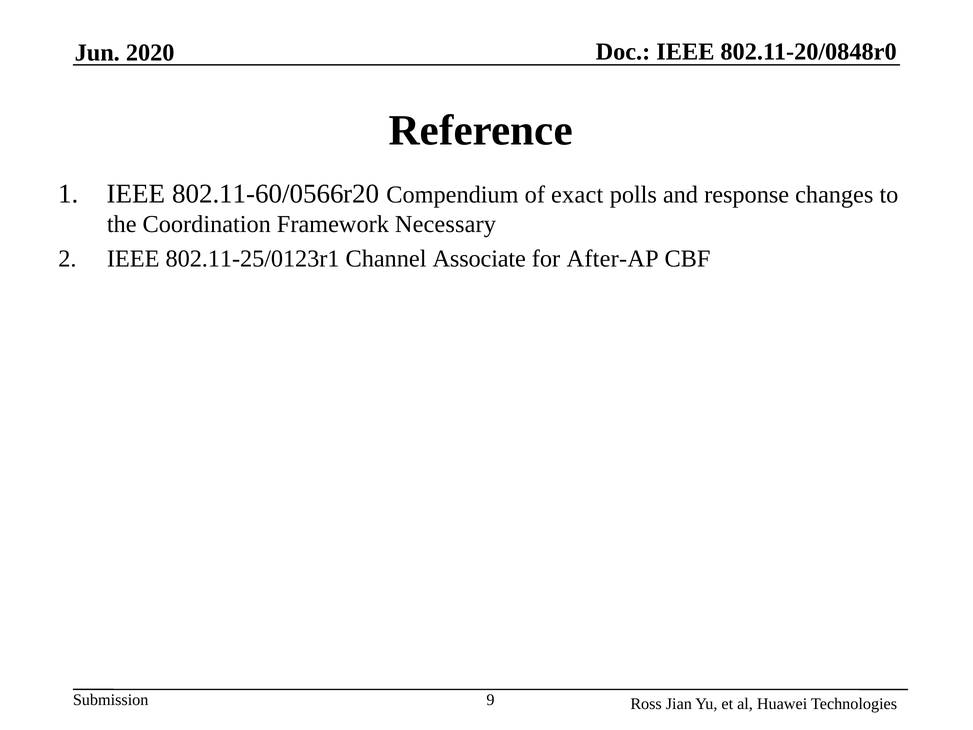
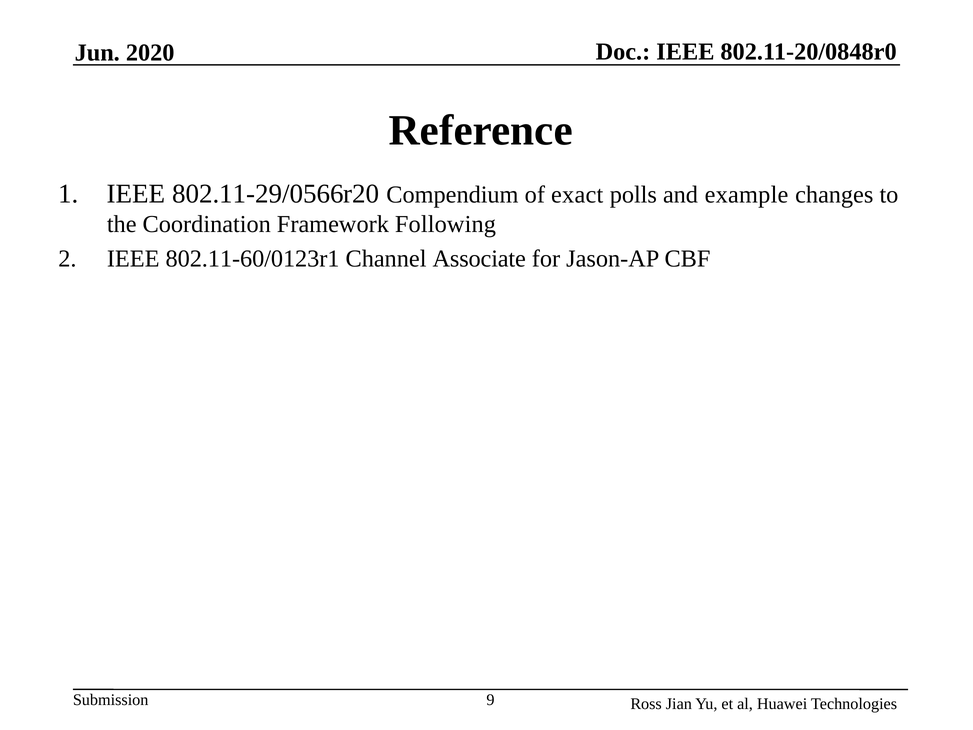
802.11-60/0566r20: 802.11-60/0566r20 -> 802.11-29/0566r20 (276, 194)
response: response -> example (747, 195)
Necessary: Necessary -> Following (445, 224)
802.11-25/0123r1: 802.11-25/0123r1 -> 802.11-60/0123r1 (253, 258)
After-AP: After-AP -> Jason-AP (613, 258)
